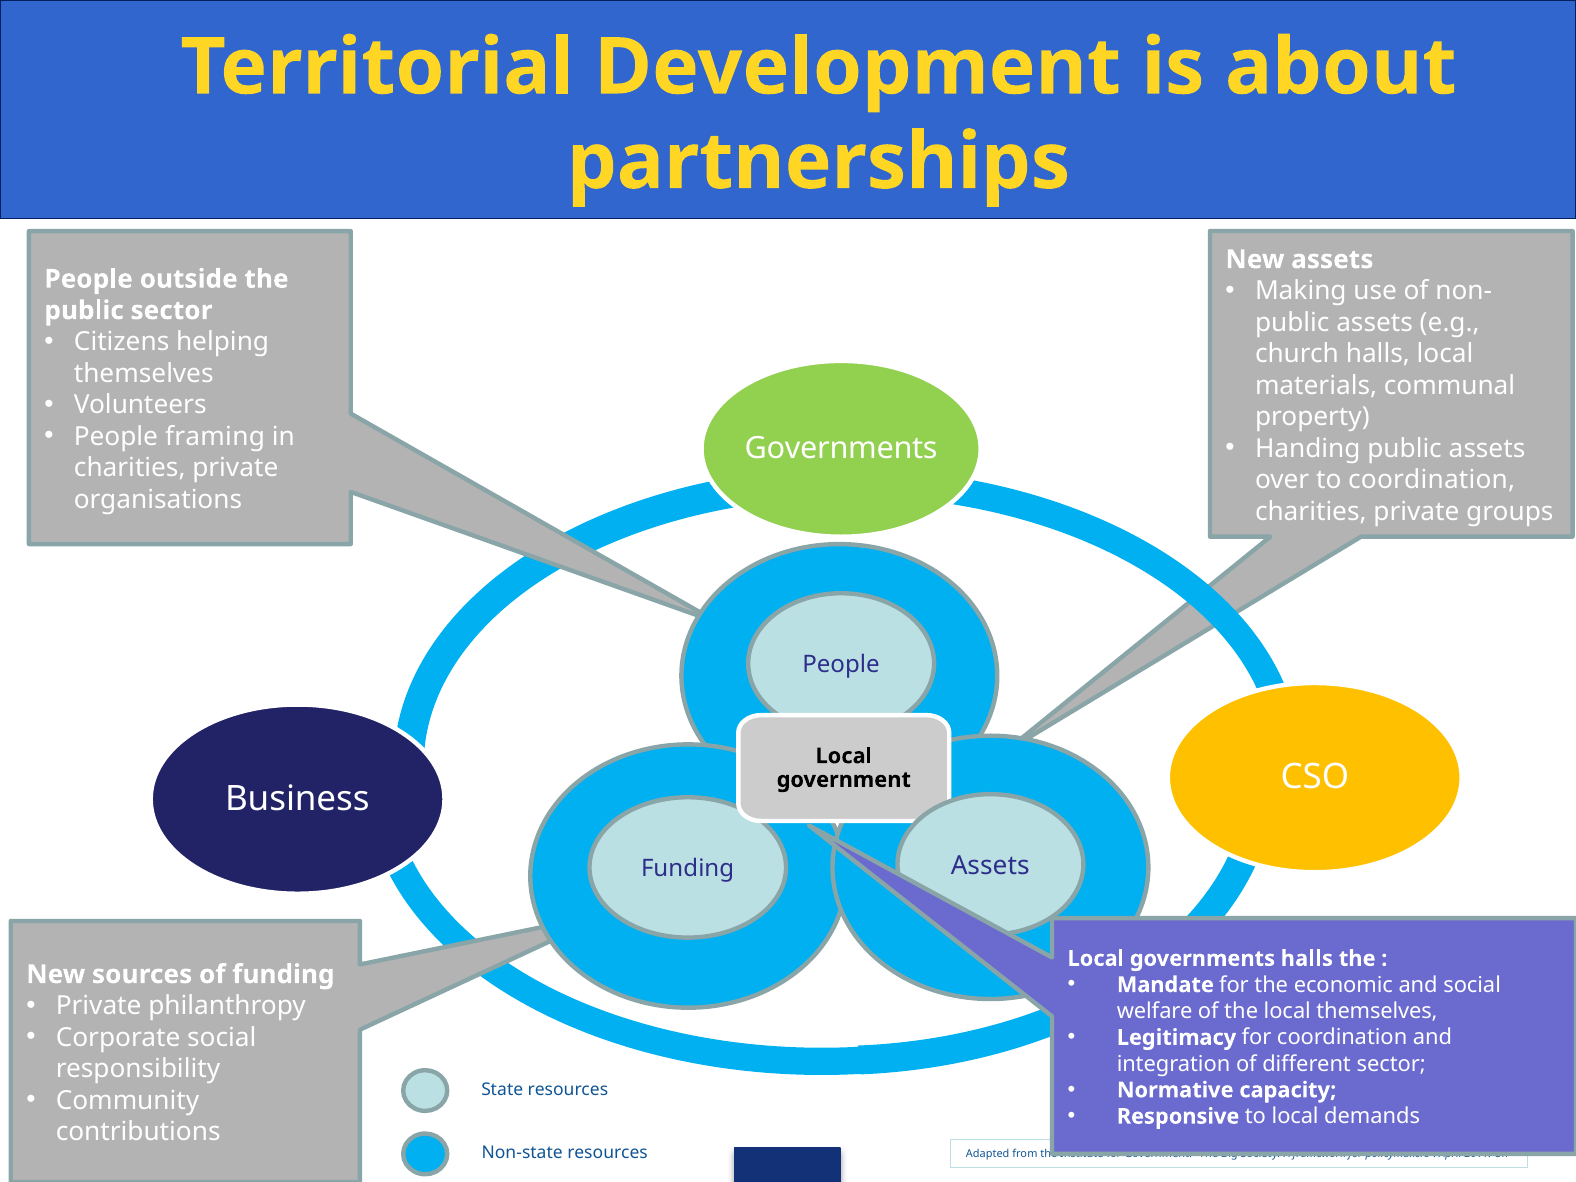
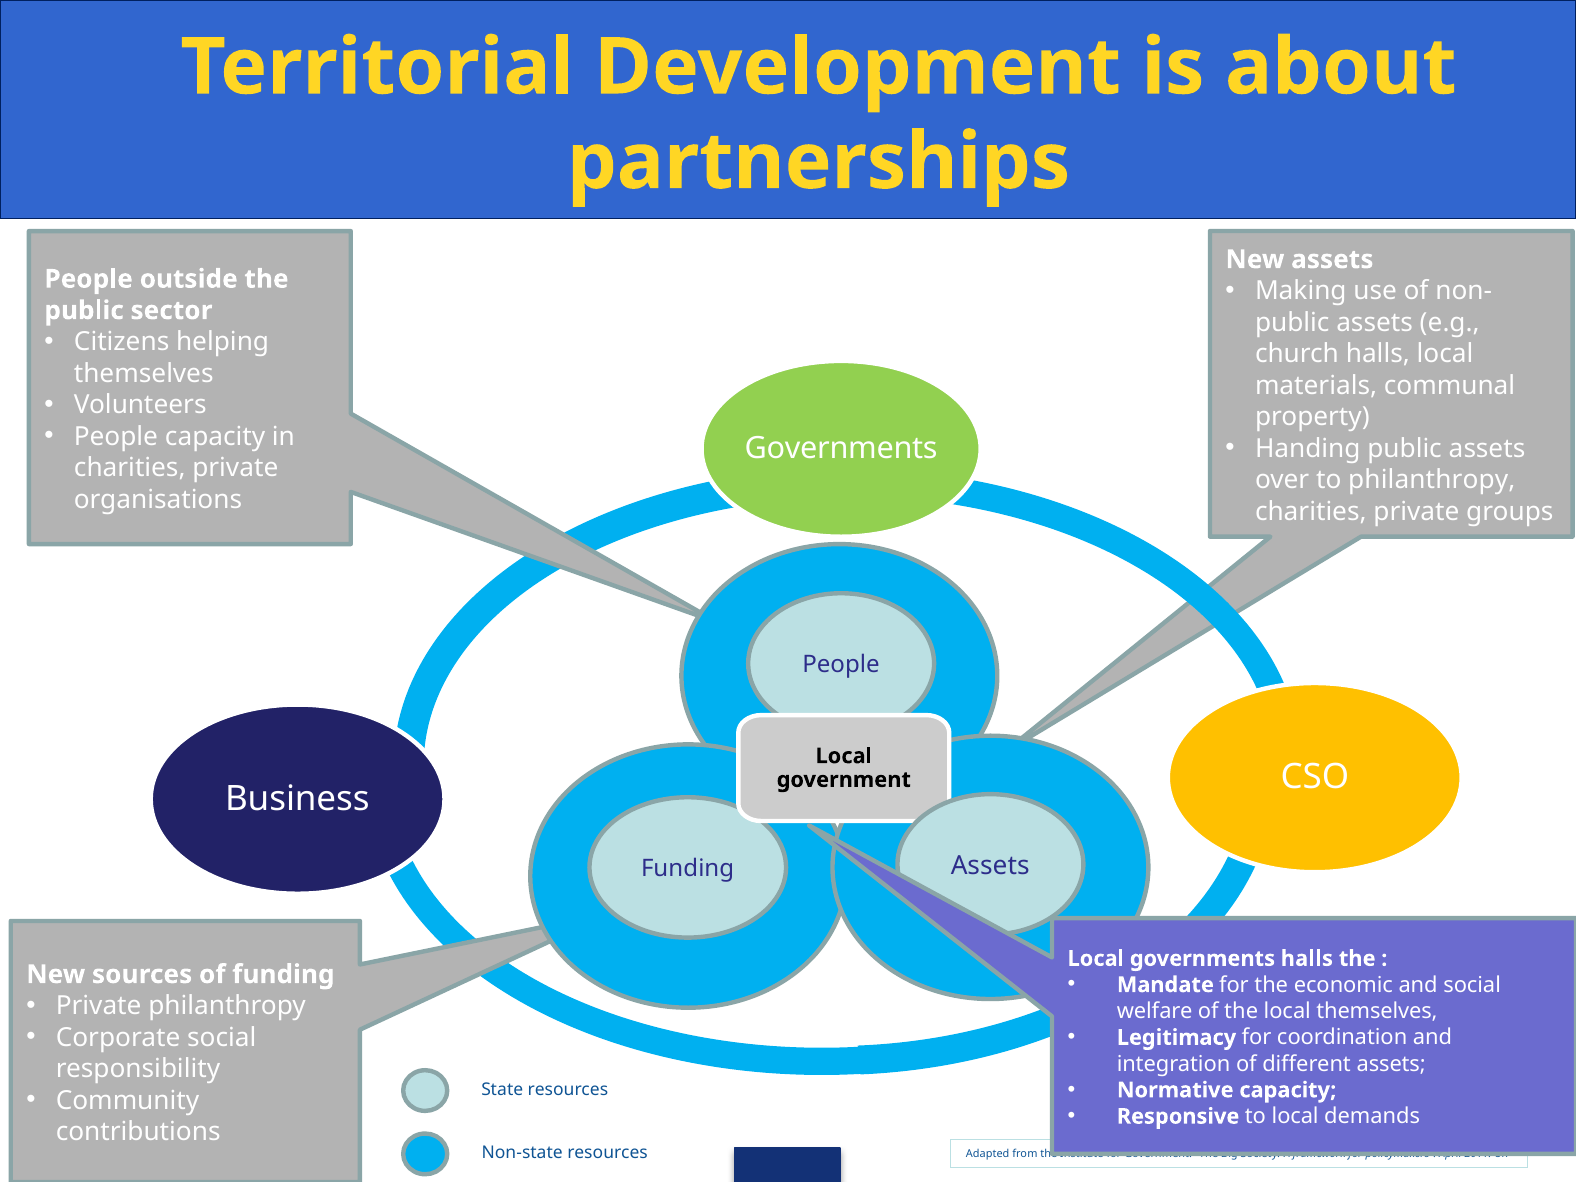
People framing: framing -> capacity (215, 437)
to coordination: coordination -> philanthropy (1432, 480)
different sector: sector -> assets (1391, 1064)
